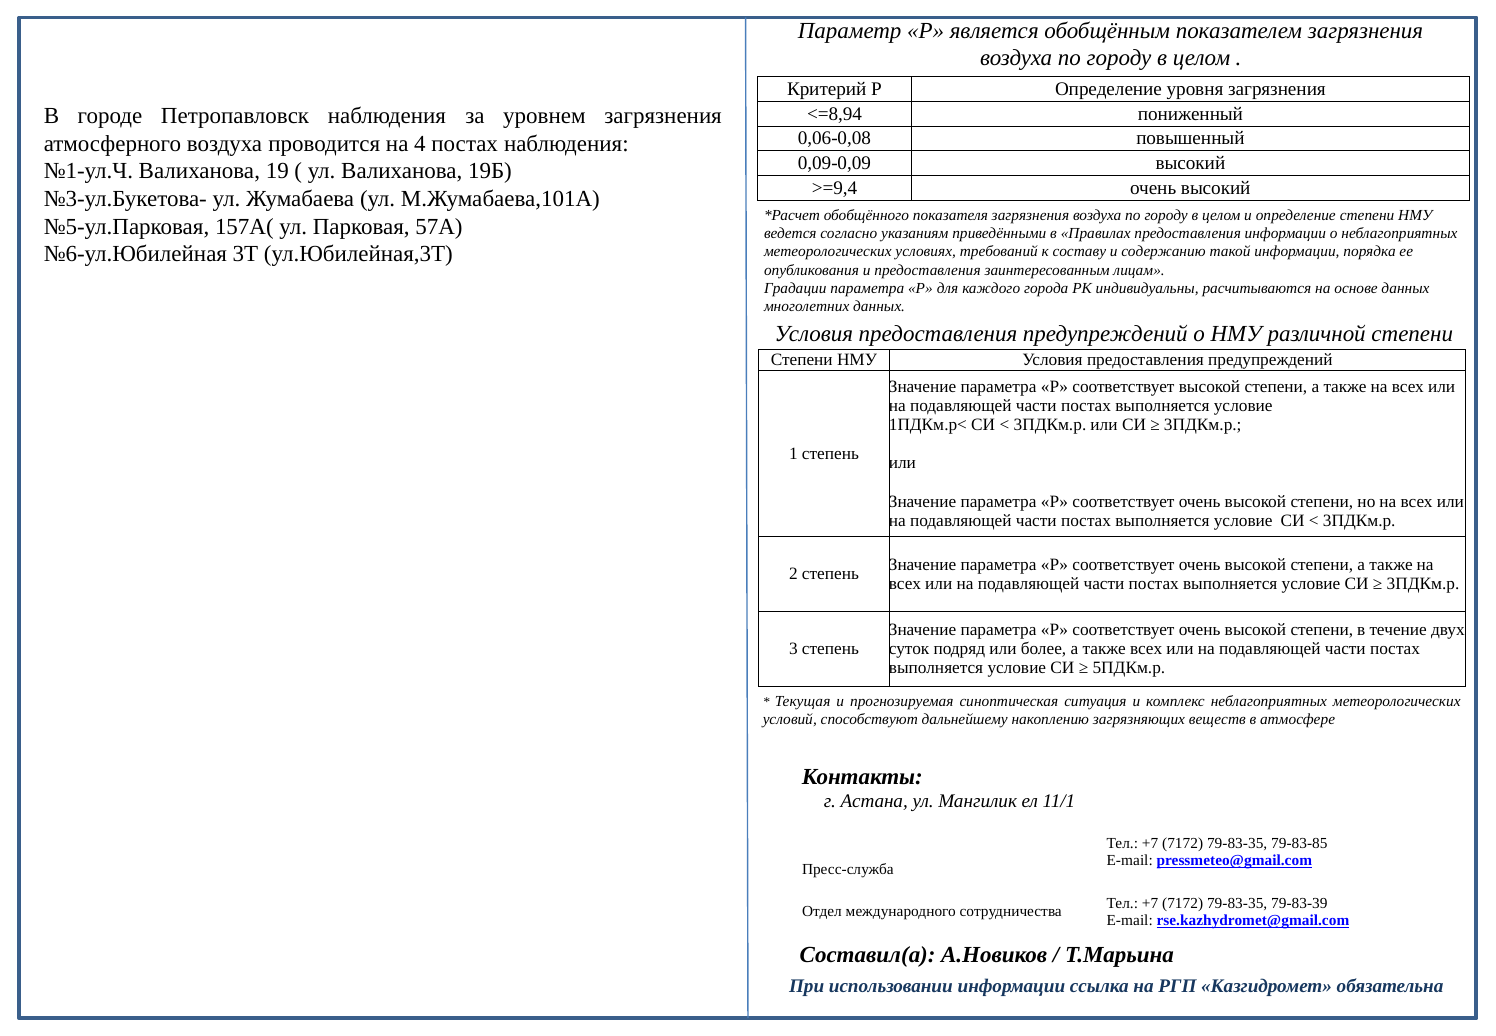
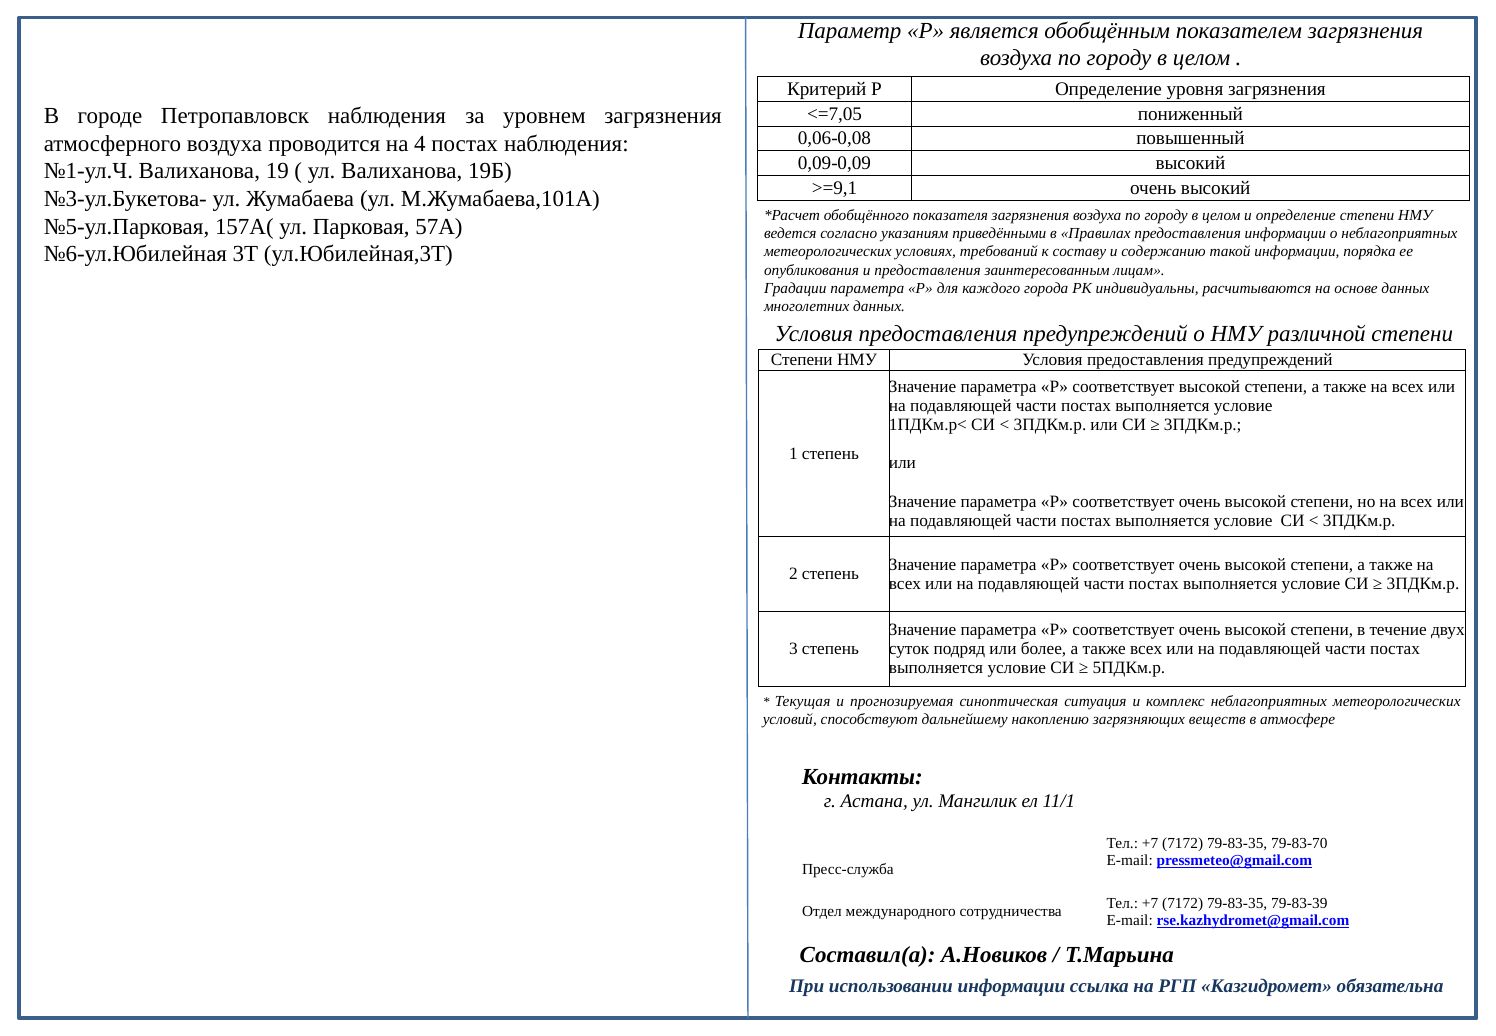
<=8,94: <=8,94 -> <=7,05 (835, 114)
>=9,4: >=9,4 -> >=9,1 (834, 188)
79-83-85: 79-83-85 -> 79-83-70 (1299, 843)
